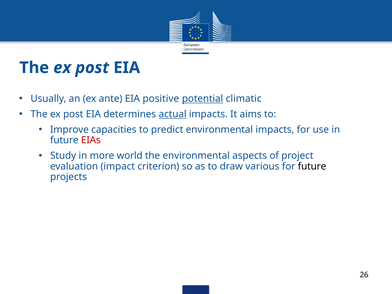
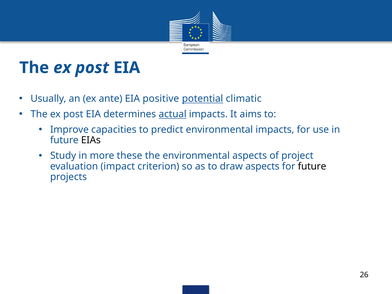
EIAs colour: red -> black (91, 140)
world: world -> these (130, 156)
draw various: various -> aspects (262, 166)
